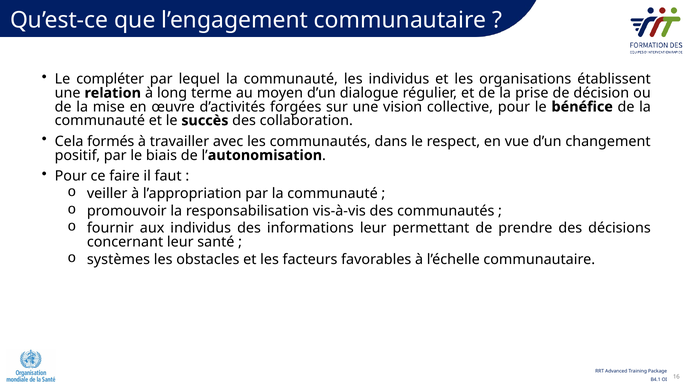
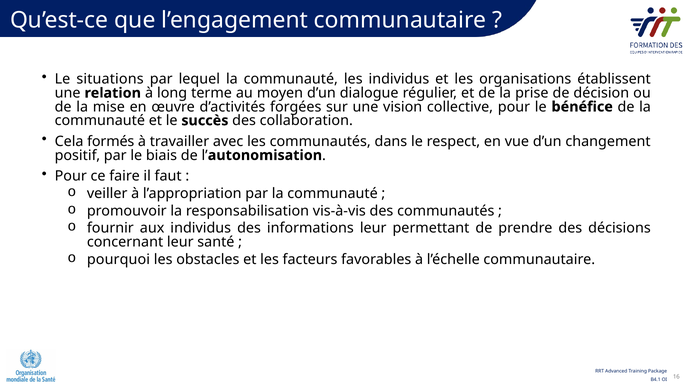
compléter: compléter -> situations (110, 79)
systèmes: systèmes -> pourquoi (118, 259)
